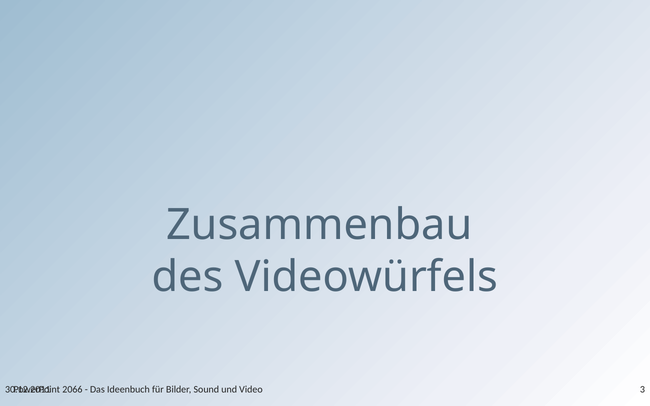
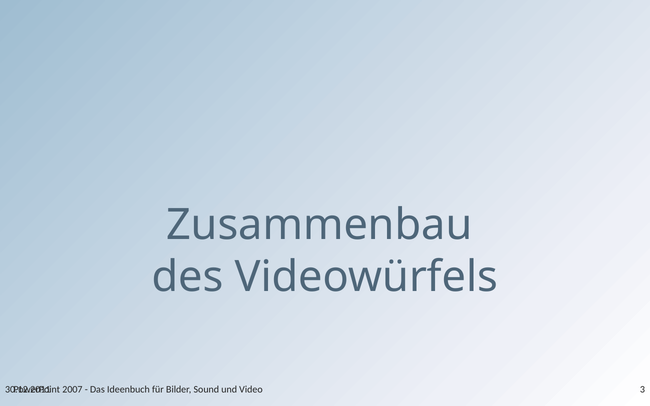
2066: 2066 -> 2007 (72, 390)
